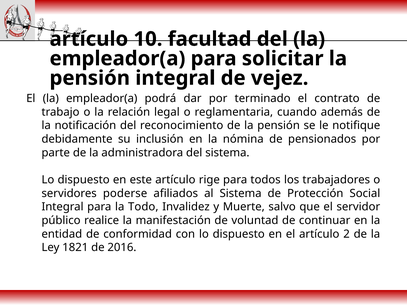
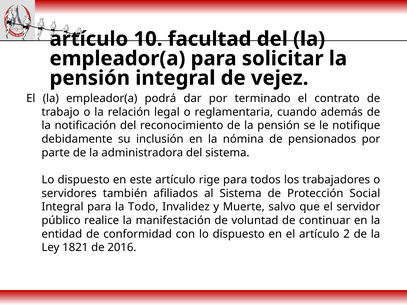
poderse: poderse -> también (125, 193)
